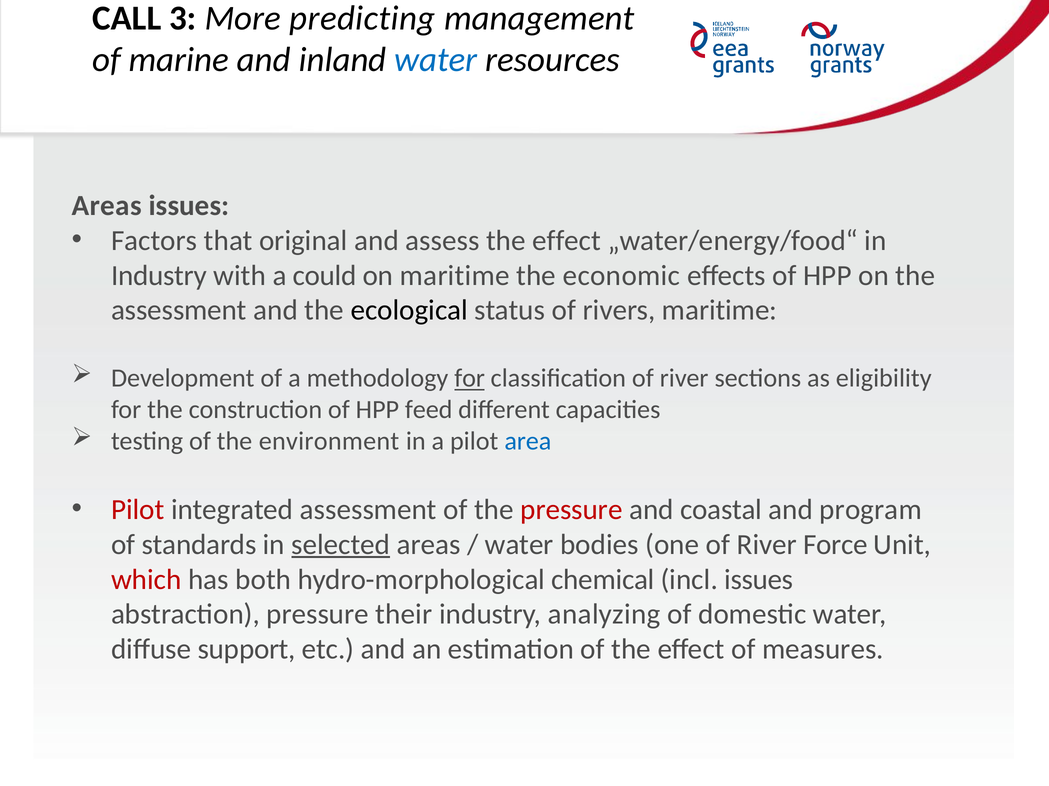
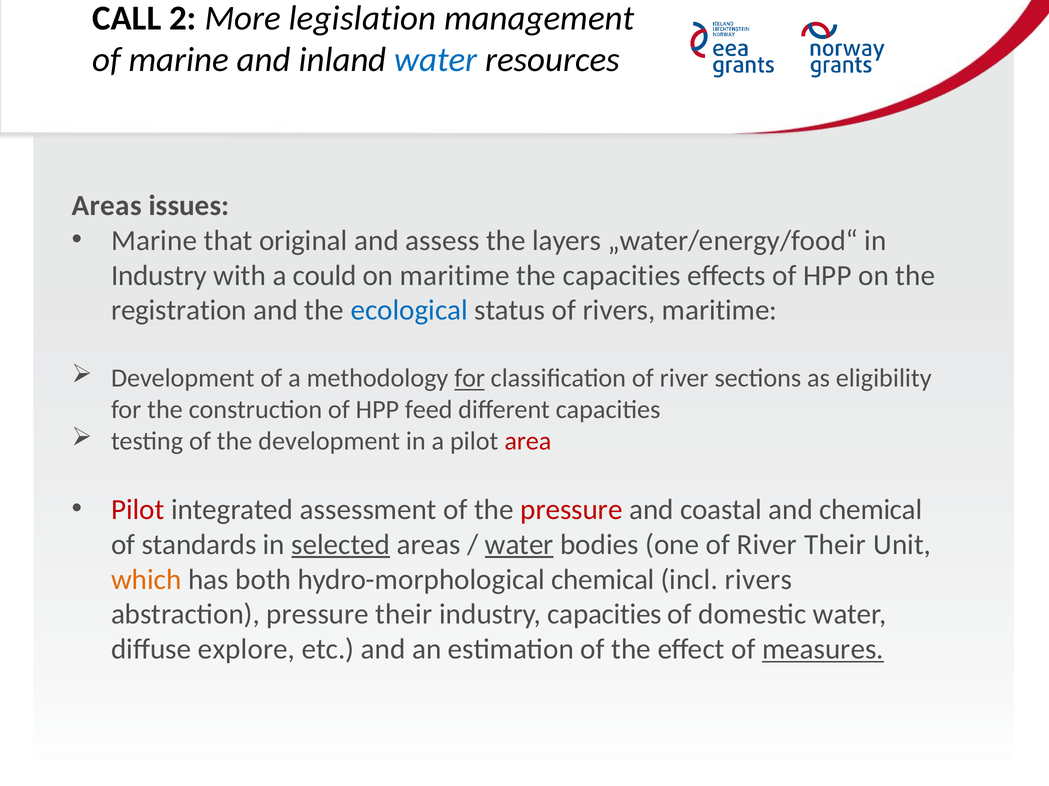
3: 3 -> 2 (183, 18)
predicting: predicting -> legislation (363, 18)
Factors: Factors -> Marine (154, 241)
assess the effect: effect -> layers (567, 241)
the economic: economic -> capacities (622, 276)
assessment: assessment -> registration (179, 311)
ecological colour: black -> blue (409, 311)
the environment: environment -> development (329, 442)
area colour: blue -> red (528, 442)
and program: program -> chemical (871, 510)
water underline: none -> present (519, 545)
River Force: Force -> Their (835, 545)
which colour: red -> orange (146, 580)
incl issues: issues -> rivers (758, 580)
industry analyzing: analyzing -> capacities (605, 615)
support: support -> explore (247, 650)
measures underline: none -> present (823, 650)
